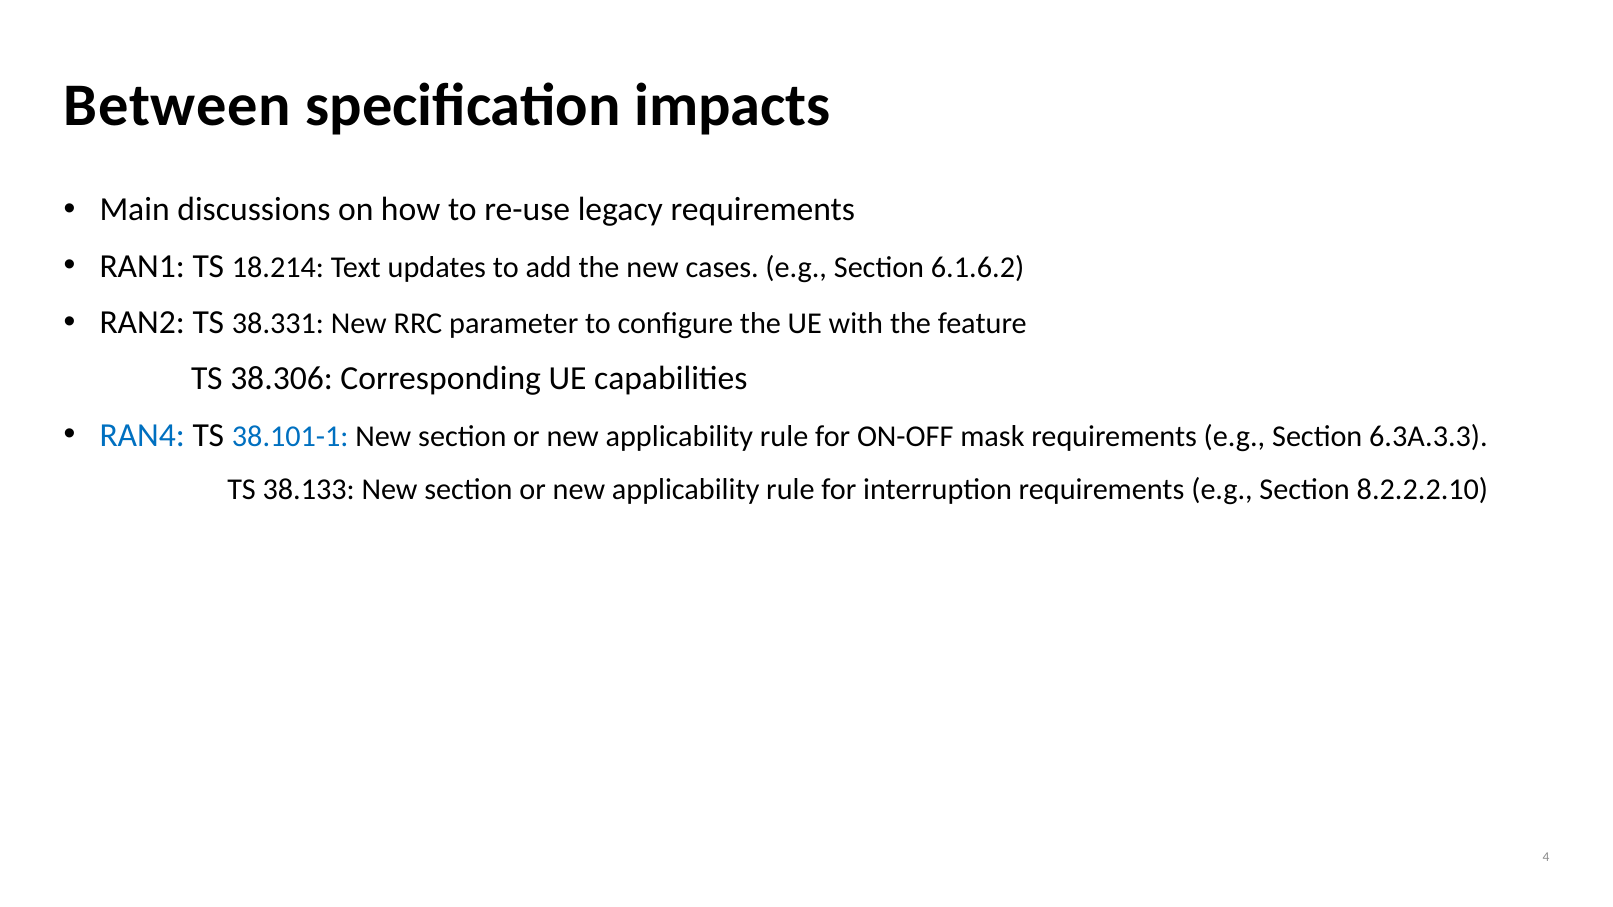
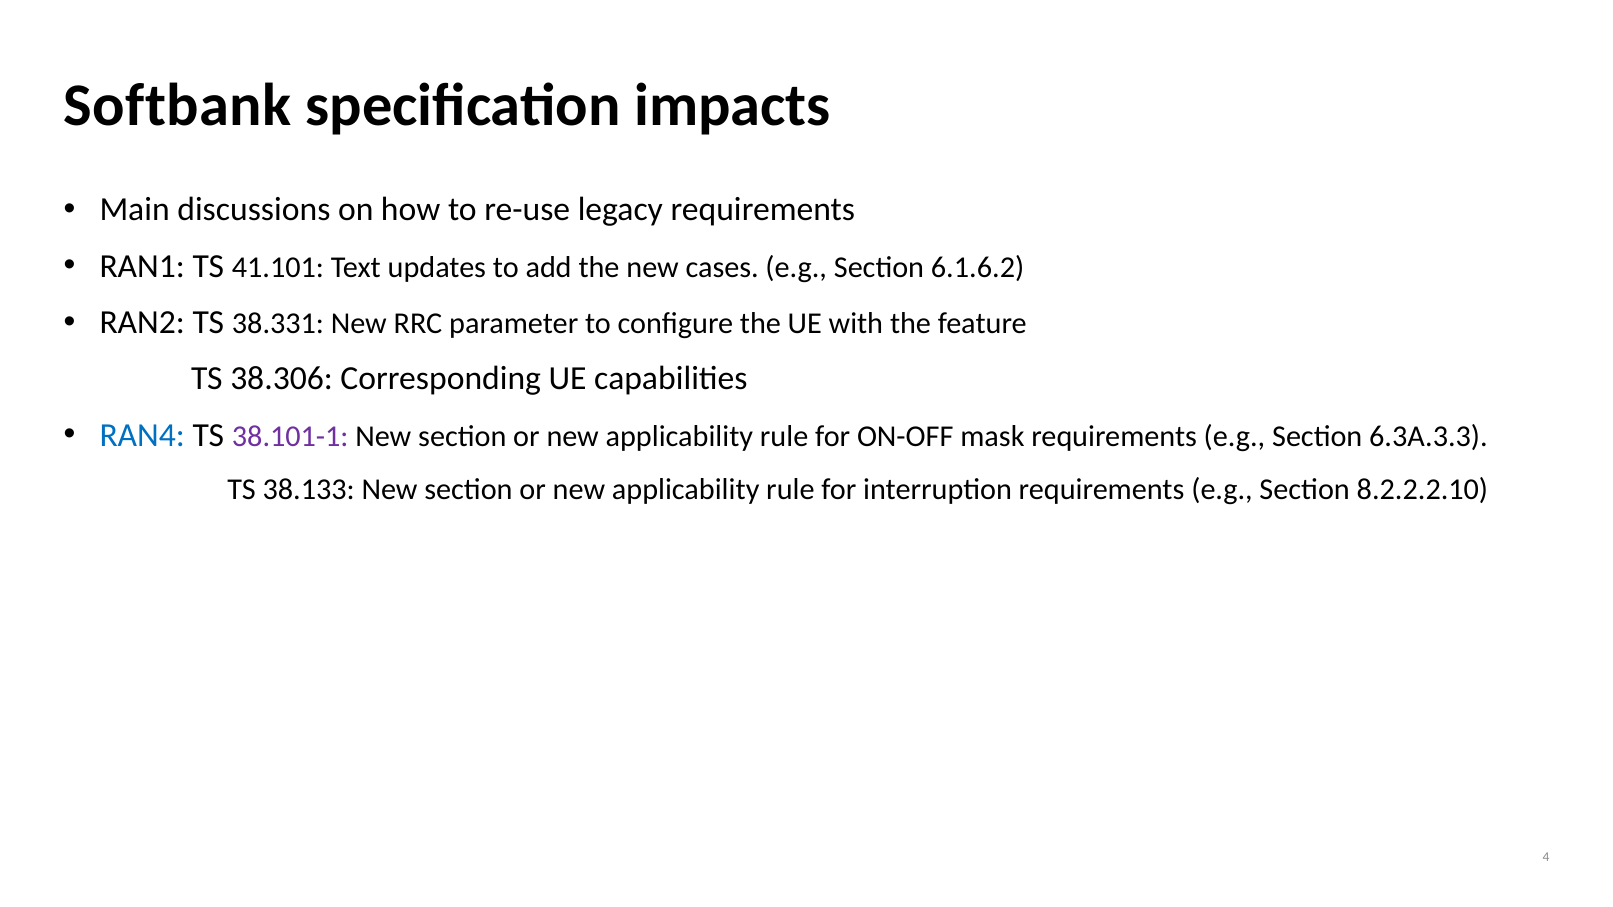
Between: Between -> Softbank (178, 105)
18.214: 18.214 -> 41.101 (278, 267)
38.101-1 colour: blue -> purple (290, 436)
